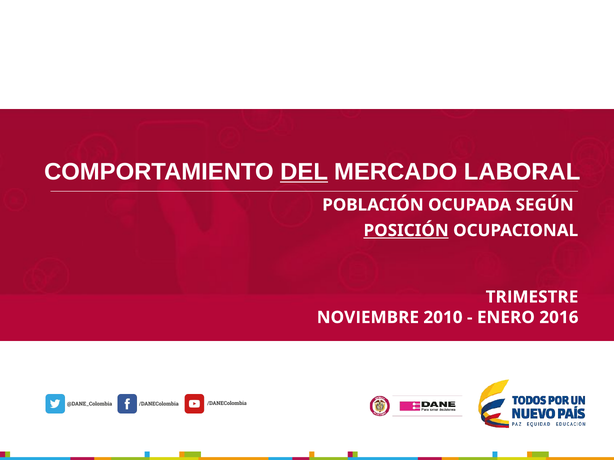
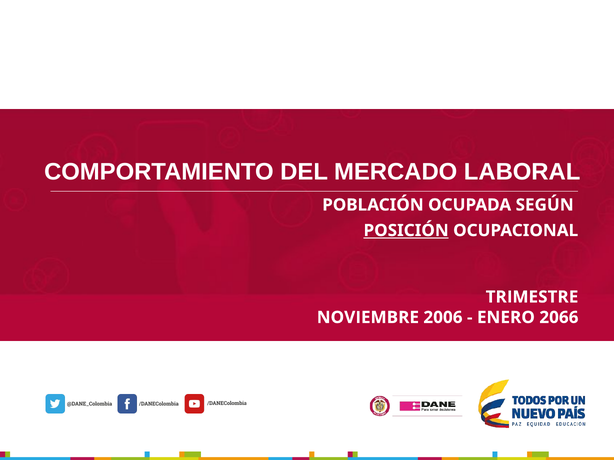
DEL underline: present -> none (304, 172)
2010: 2010 -> 2006 (443, 318)
2016: 2016 -> 2066 (559, 318)
